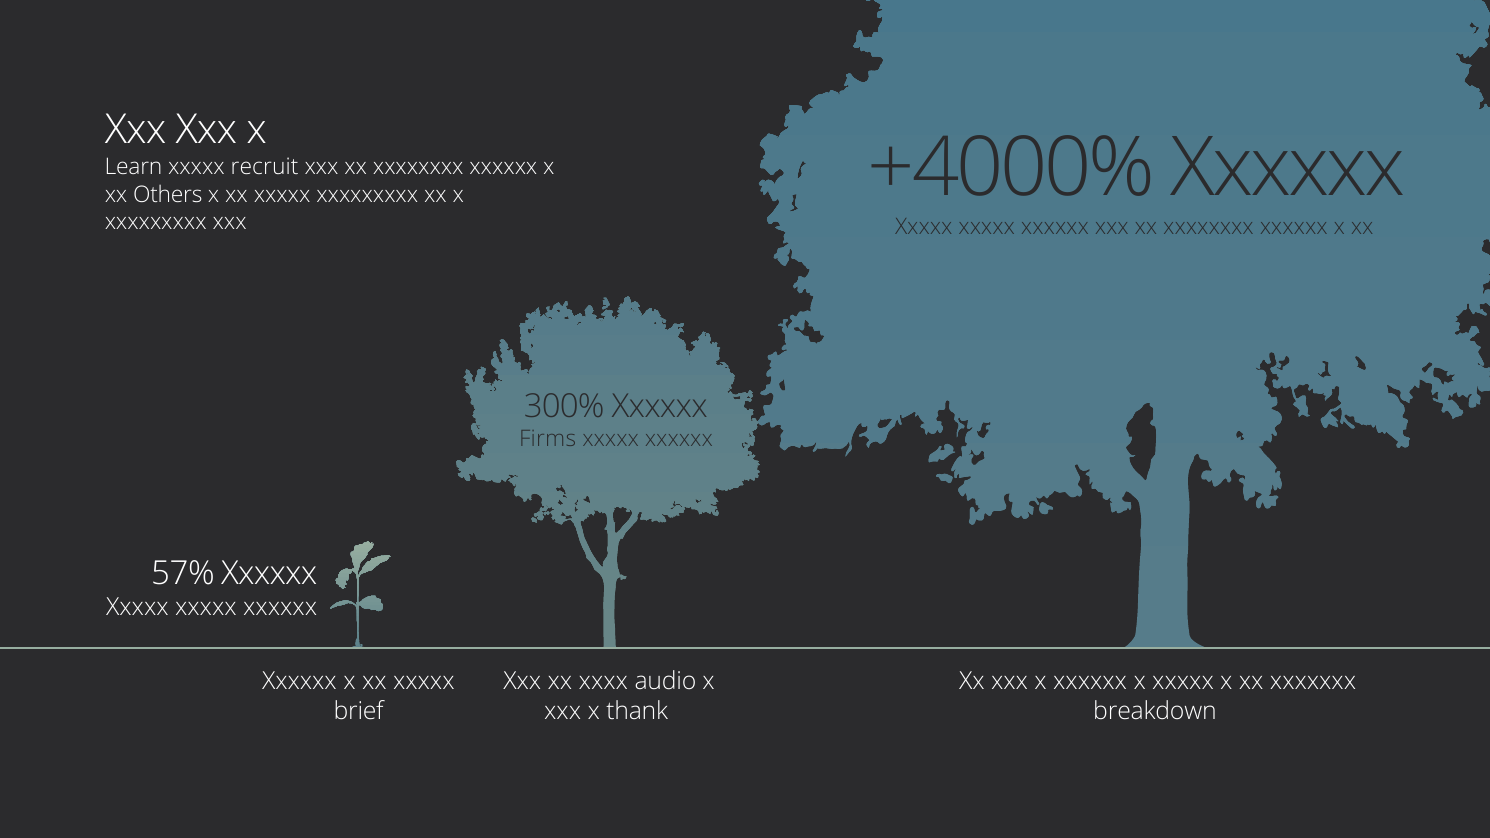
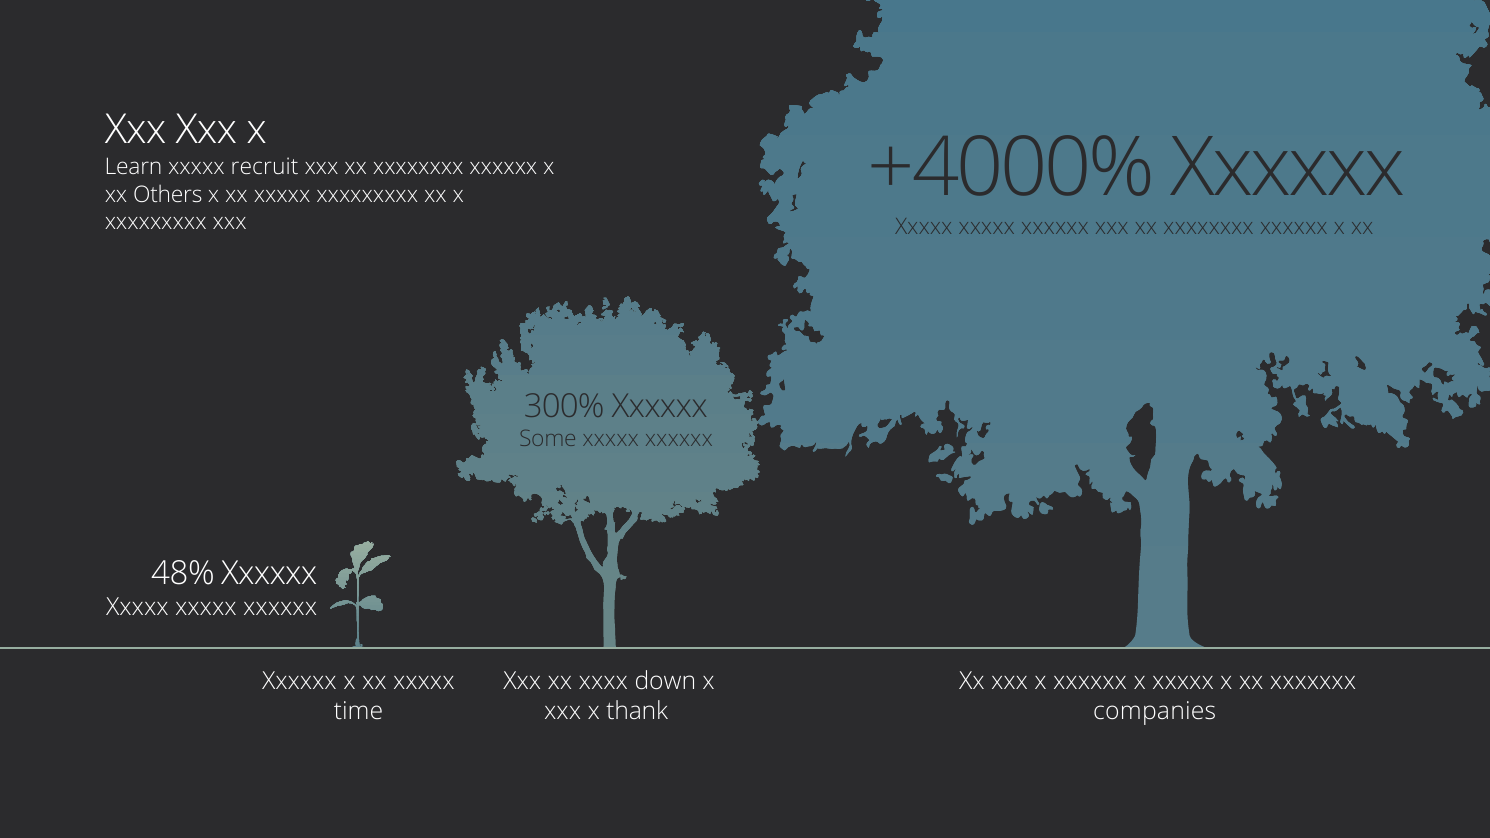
Firms: Firms -> Some (548, 439)
57%: 57% -> 48% (183, 573)
audio: audio -> down (665, 682)
brief: brief -> time (359, 711)
breakdown: breakdown -> companies (1155, 711)
